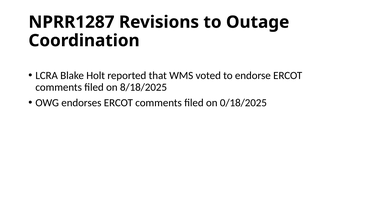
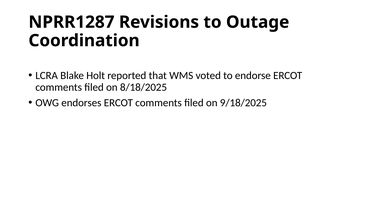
0/18/2025: 0/18/2025 -> 9/18/2025 (243, 103)
